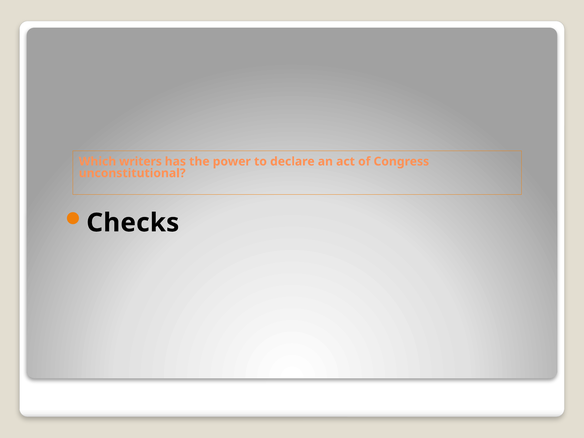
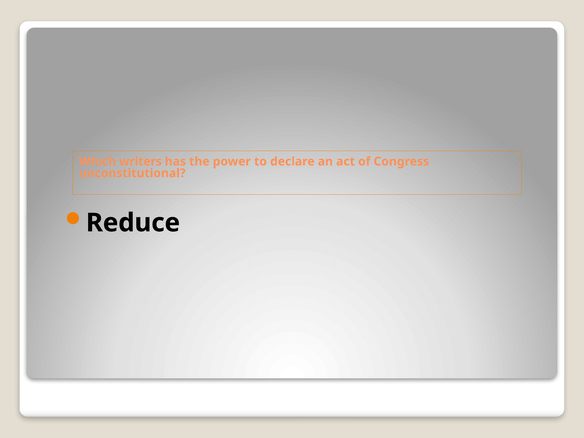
Checks: Checks -> Reduce (133, 223)
